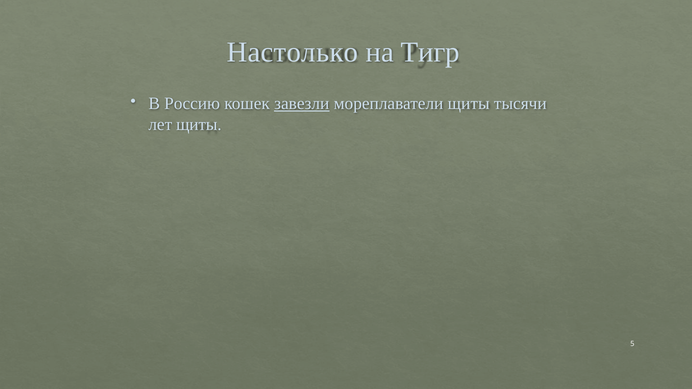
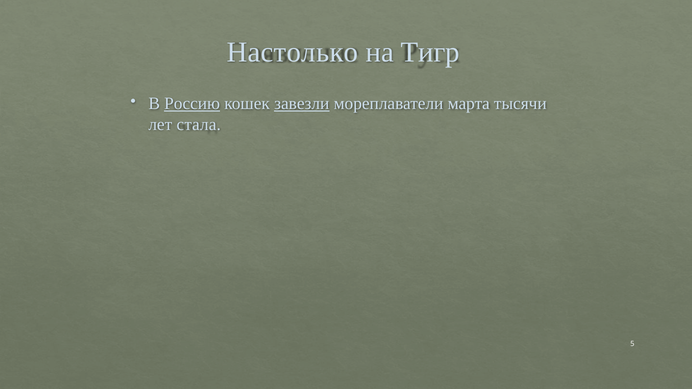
Россию underline: none -> present (192, 104)
мореплаватели щиты: щиты -> марта (469, 104)
лет щиты: щиты -> стала (199, 124)
